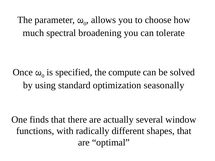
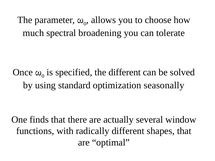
the compute: compute -> different (125, 72)
